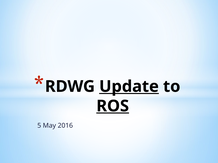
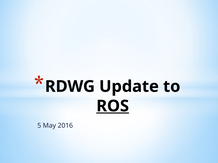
Update underline: present -> none (129, 87)
